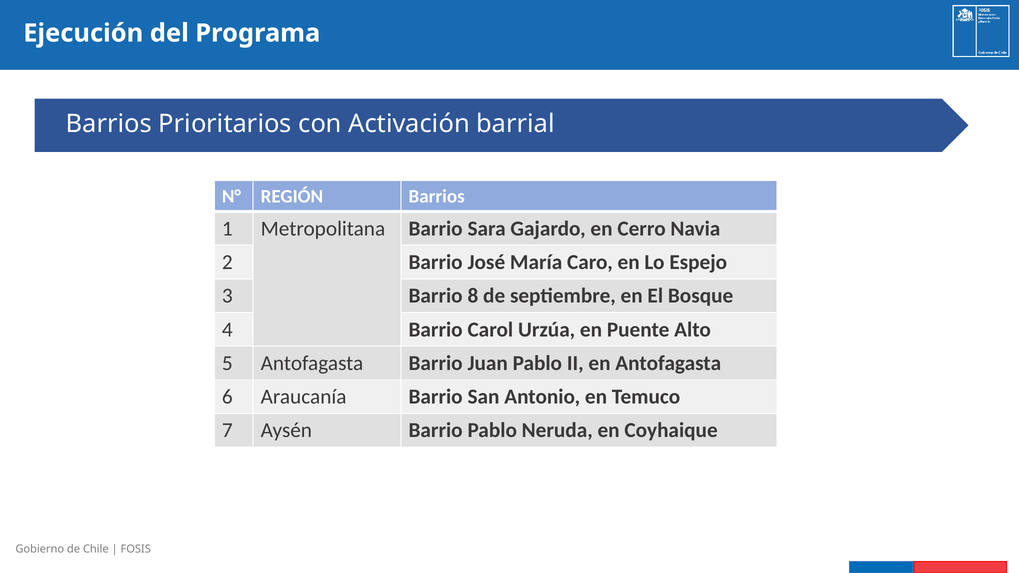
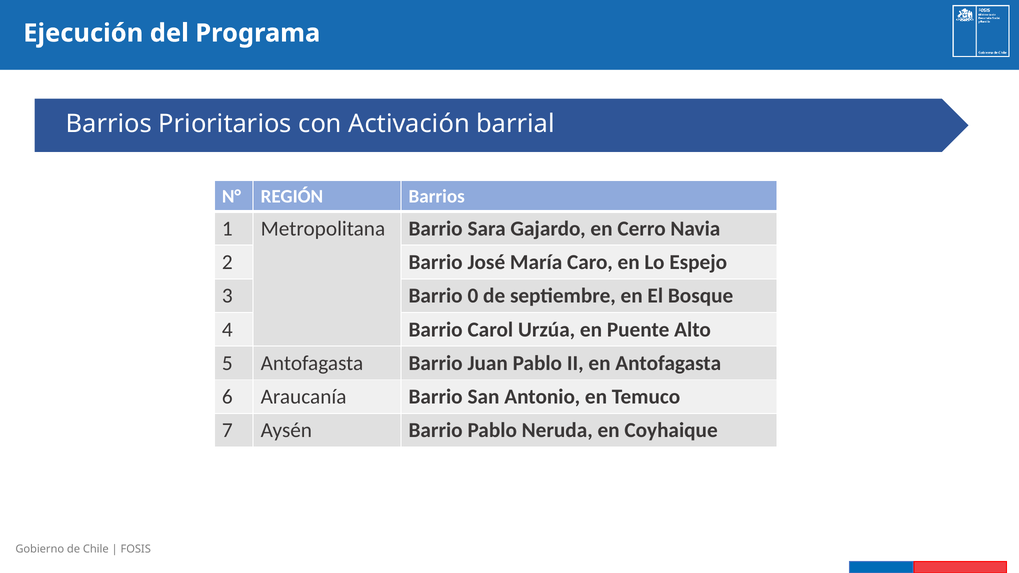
8: 8 -> 0 (473, 296)
